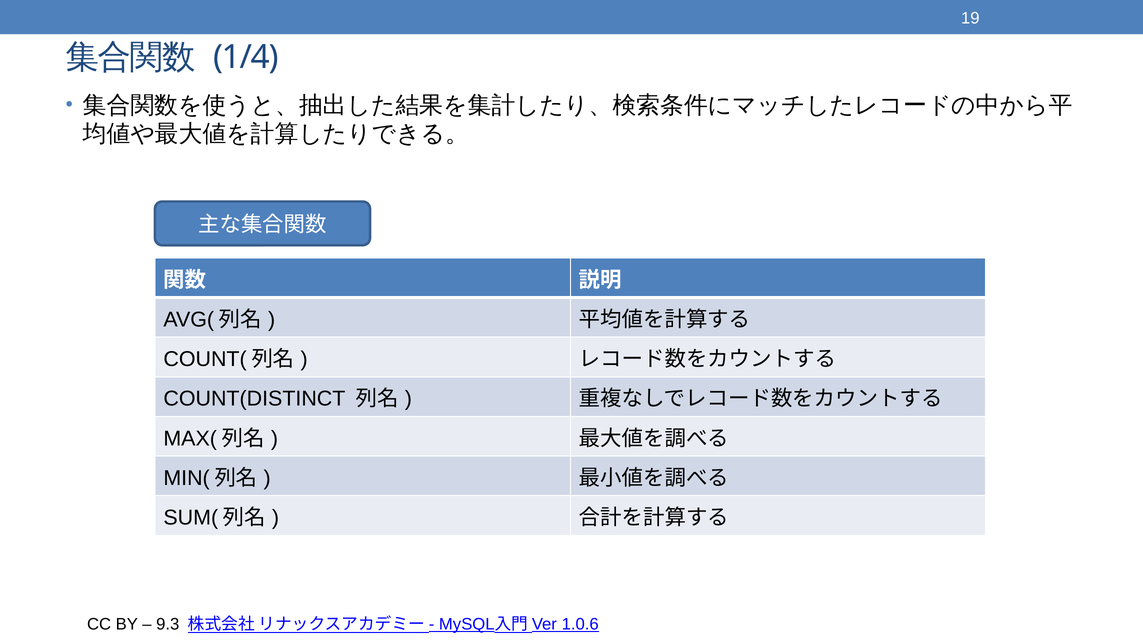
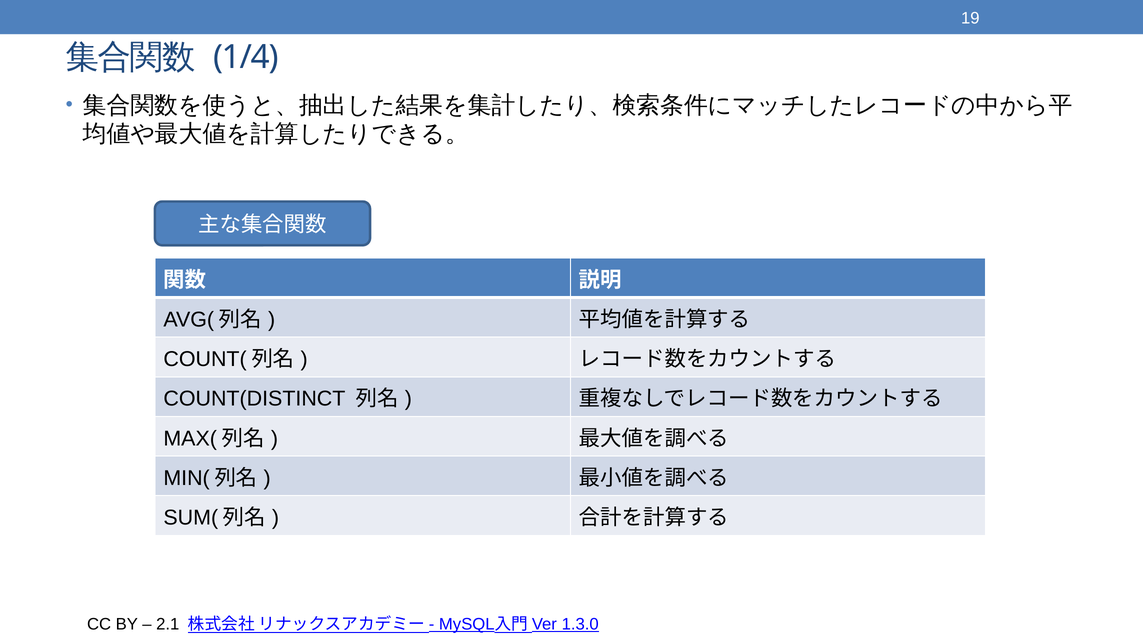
9.3: 9.3 -> 2.1 (168, 624)
1.0.6: 1.0.6 -> 1.3.0 (580, 624)
